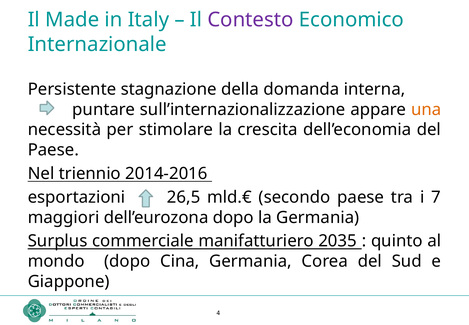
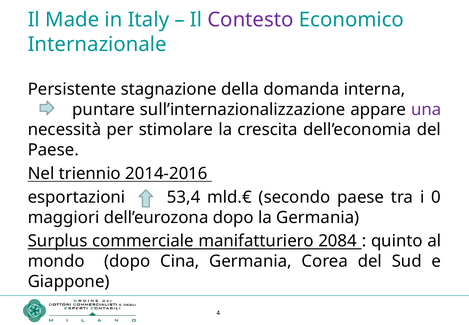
una colour: orange -> purple (426, 109)
26,5: 26,5 -> 53,4 (184, 197)
7: 7 -> 0 (436, 197)
2035: 2035 -> 2084 (338, 241)
